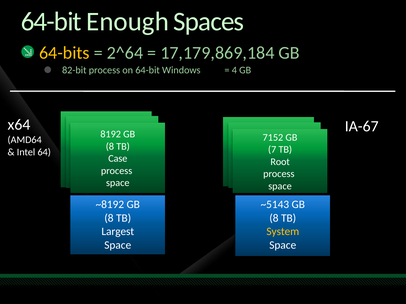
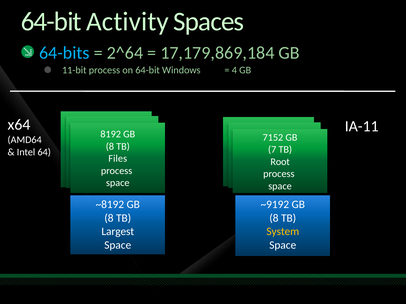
Enough: Enough -> Activity (127, 22)
64-bits colour: yellow -> light blue (64, 53)
82-bit: 82-bit -> 11-bit (74, 70)
IA-67: IA-67 -> IA-11 (362, 127)
Case: Case -> Files (118, 159)
~5143: ~5143 -> ~9192 (275, 205)
